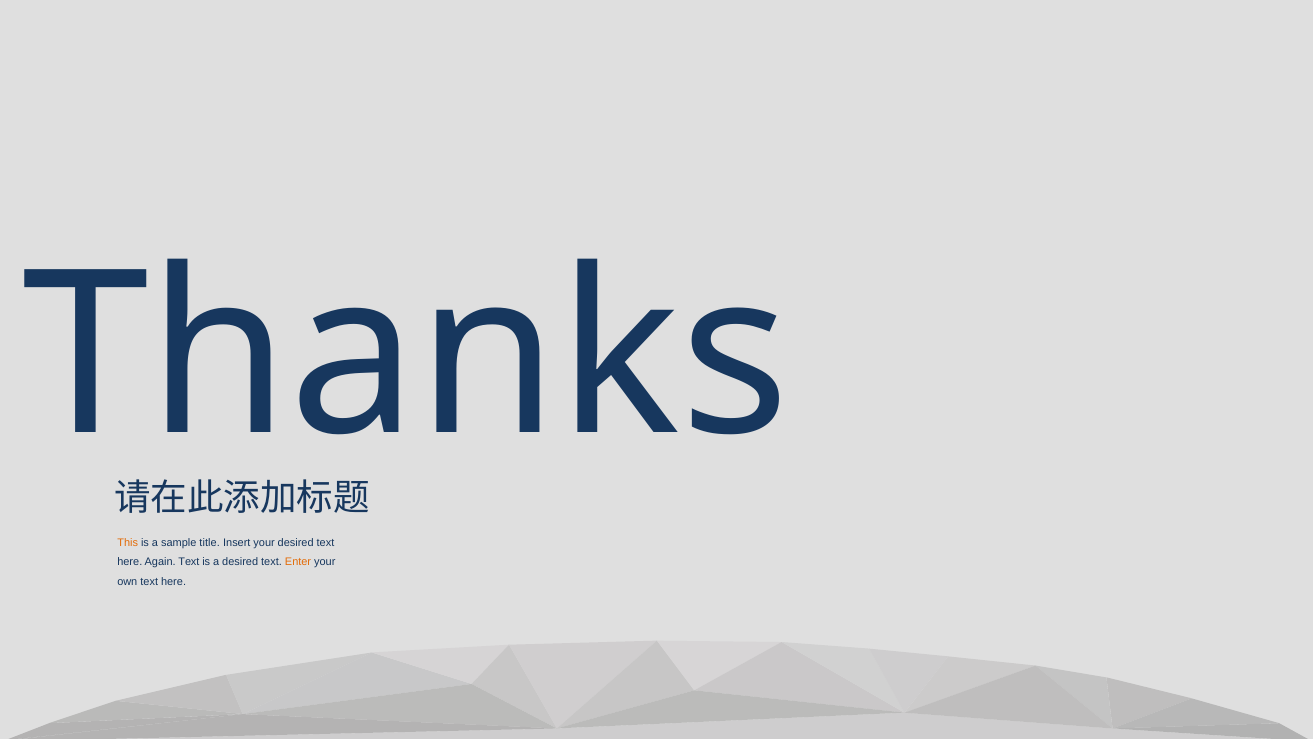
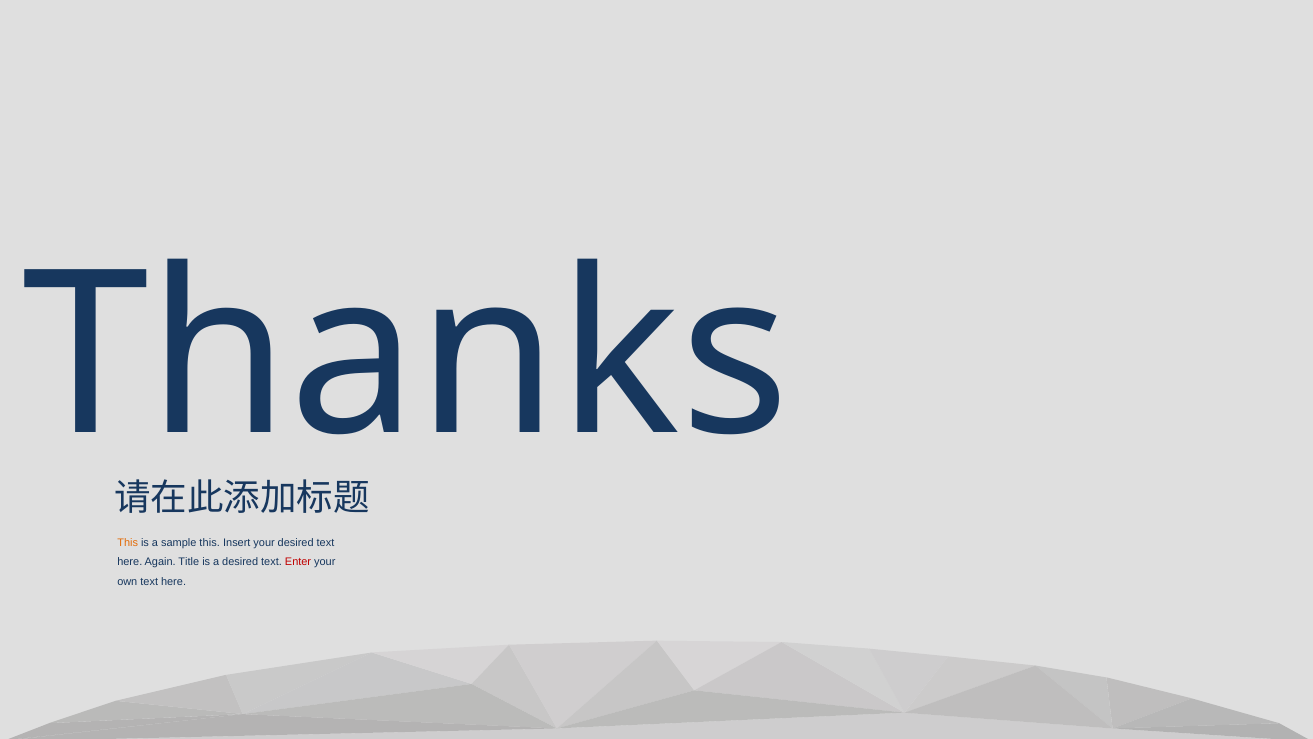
sample title: title -> this (210, 542)
Again Text: Text -> Title (189, 562)
Enter colour: orange -> red (298, 562)
